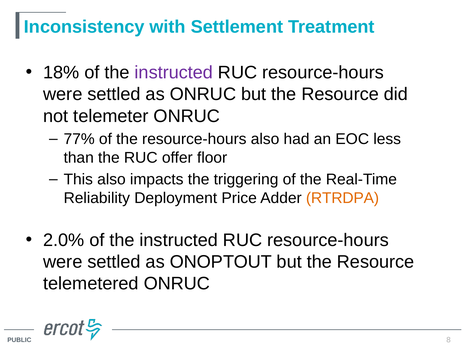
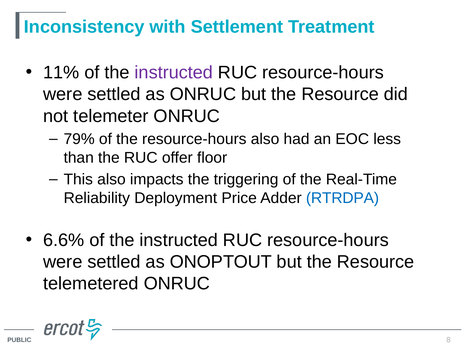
18%: 18% -> 11% (61, 73)
77%: 77% -> 79% (79, 139)
RTRDPA colour: orange -> blue (342, 198)
2.0%: 2.0% -> 6.6% (64, 240)
